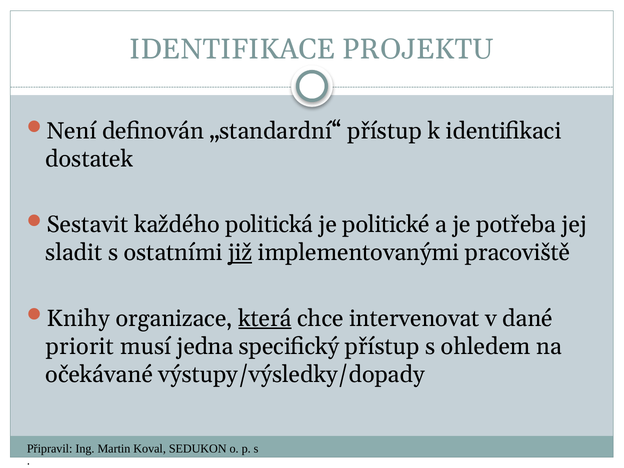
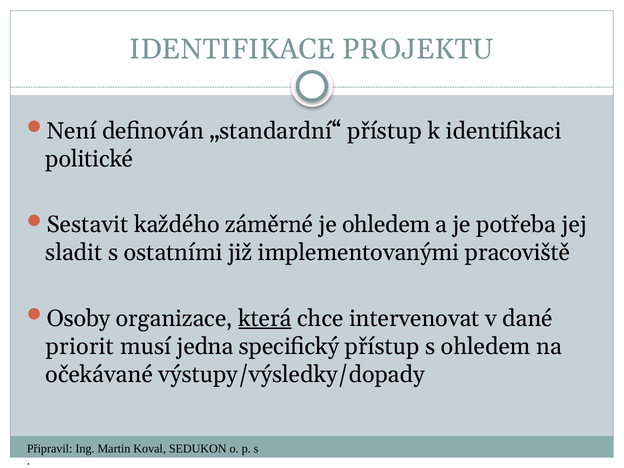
dostatek: dostatek -> politické (89, 159)
politická: politická -> záměrné (269, 225)
je politické: politické -> ohledem (386, 225)
již underline: present -> none (240, 253)
Knihy: Knihy -> Osoby (78, 318)
